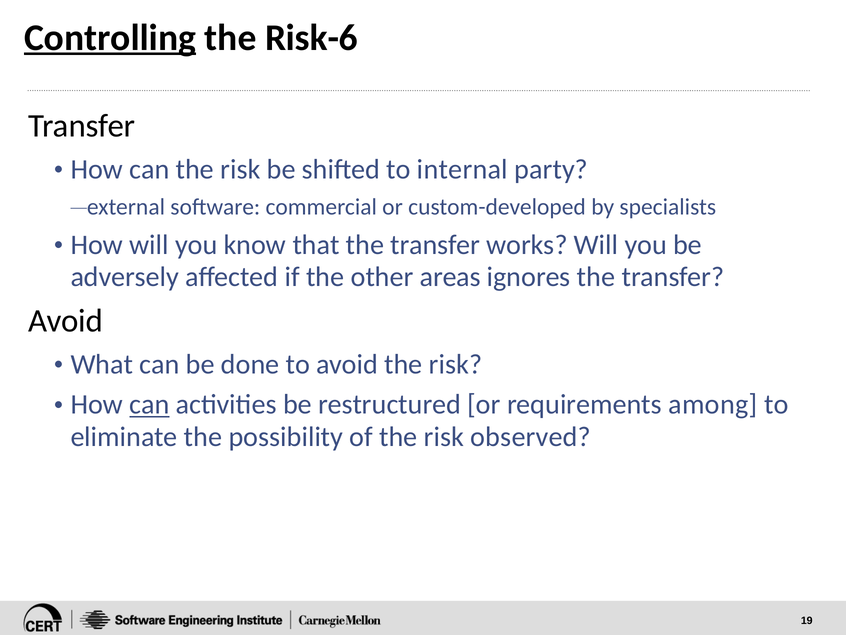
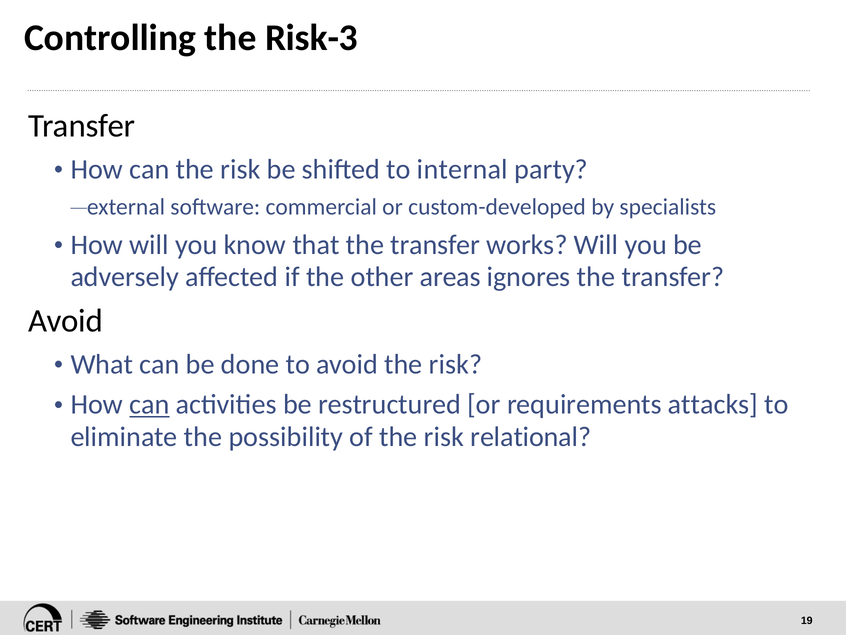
Controlling underline: present -> none (110, 38)
Risk-6: Risk-6 -> Risk-3 (311, 38)
among: among -> attacks (713, 404)
observed: observed -> relational (531, 436)
